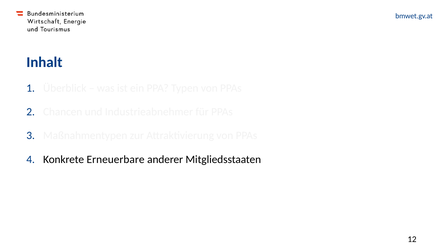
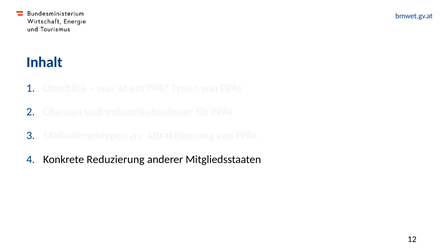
Erneuerbare: Erneuerbare -> Reduzierung (116, 160)
